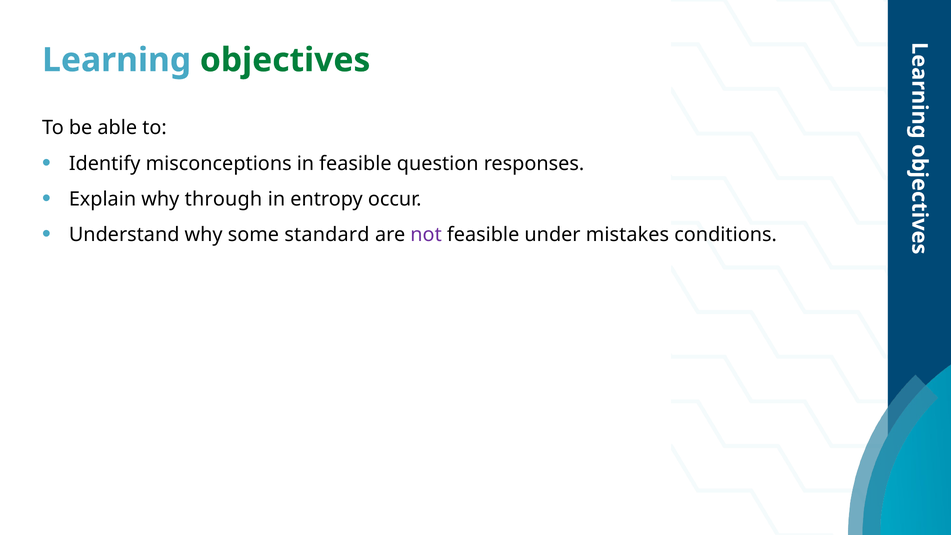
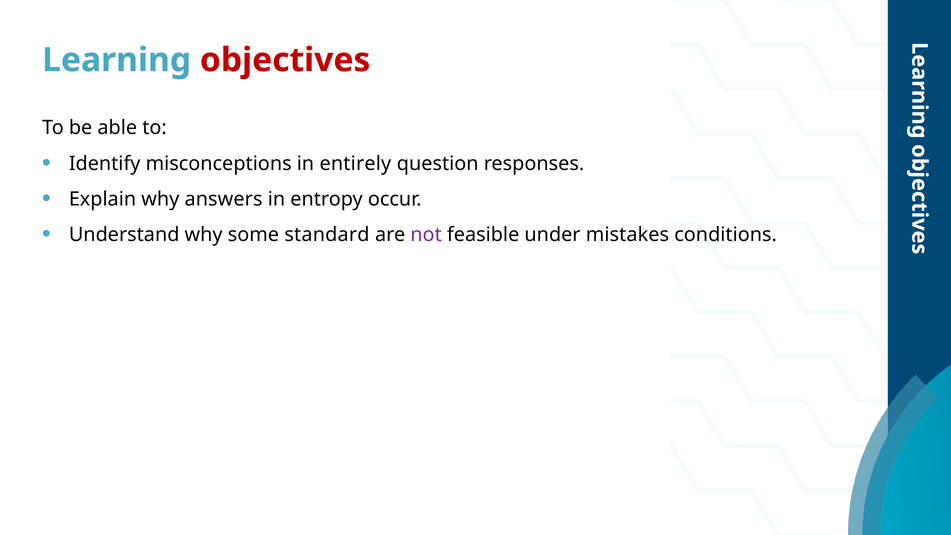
objectives colour: green -> red (285, 60)
in feasible: feasible -> entirely (355, 163)
through: through -> answers (224, 199)
